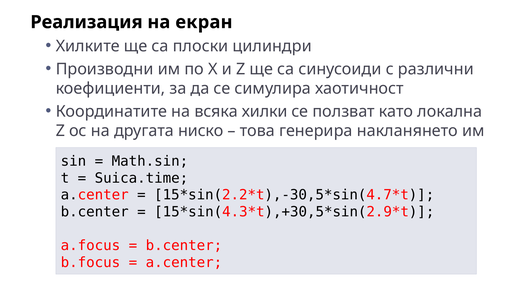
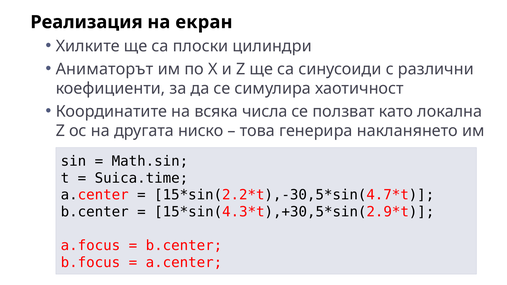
Производни: Производни -> Аниматорът (104, 69)
хилки: хилки -> числа (265, 111)
